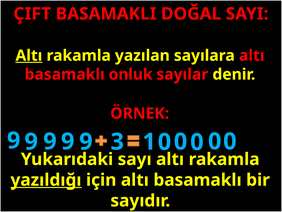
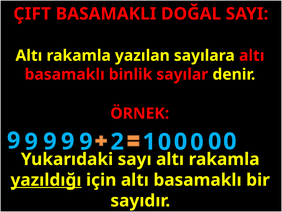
Altı underline: present -> none (29, 55)
onluk: onluk -> binlik (131, 74)
3: 3 -> 2 (117, 142)
